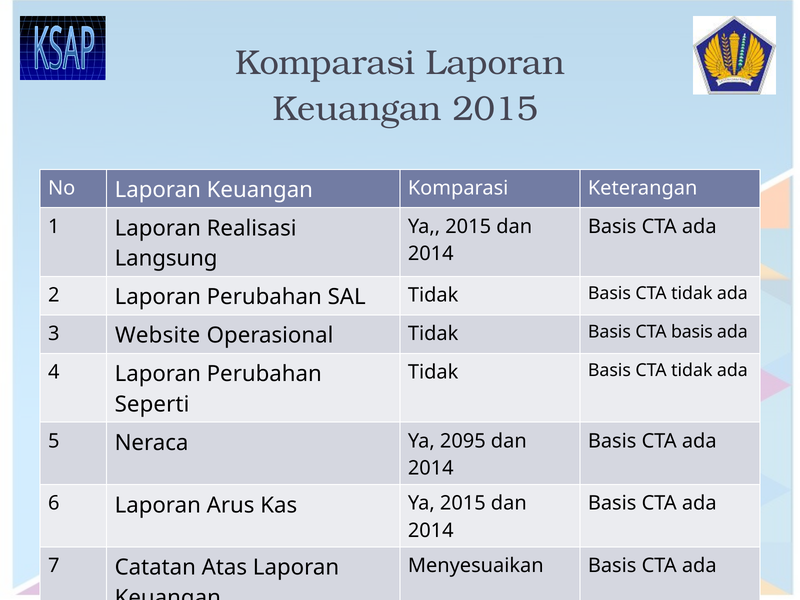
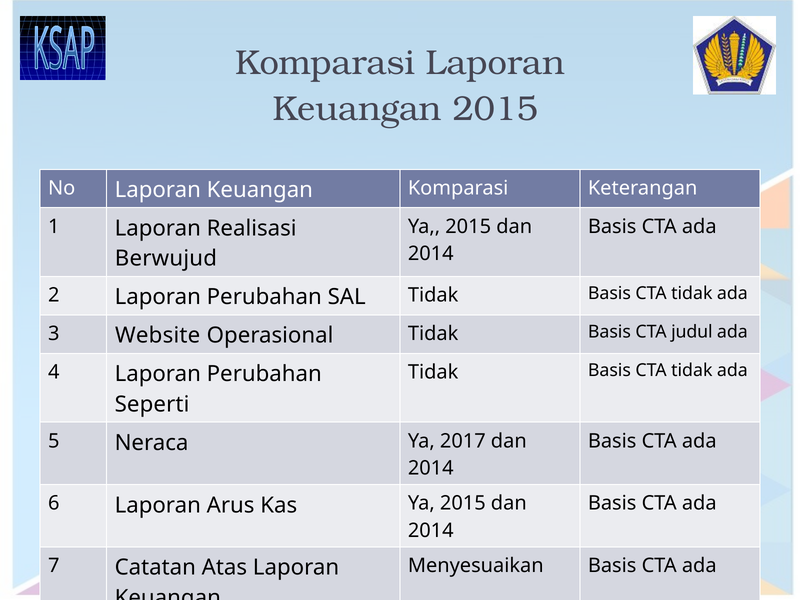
Langsung: Langsung -> Berwujud (166, 259)
CTA basis: basis -> judul (692, 332)
2095: 2095 -> 2017 (463, 441)
